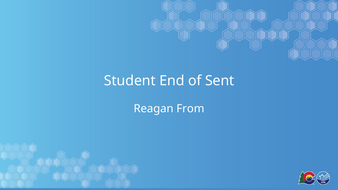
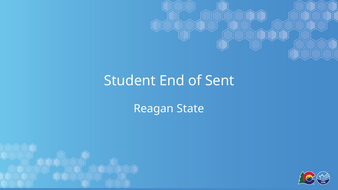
From: From -> State (190, 109)
